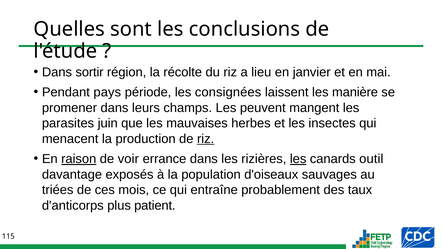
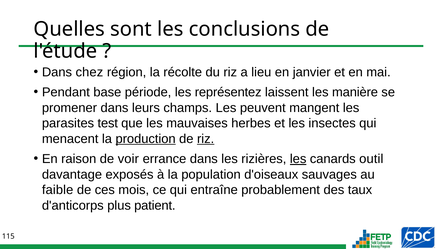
sortir: sortir -> chez (89, 72)
pays: pays -> base (107, 92)
consignées: consignées -> représentez (228, 92)
juin: juin -> test (108, 123)
production underline: none -> present (146, 139)
raison underline: present -> none (79, 159)
triées: triées -> faible (58, 190)
